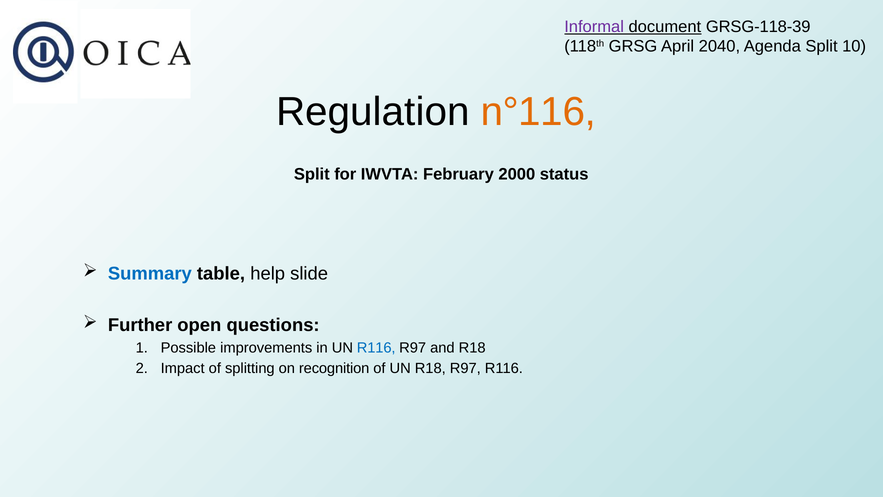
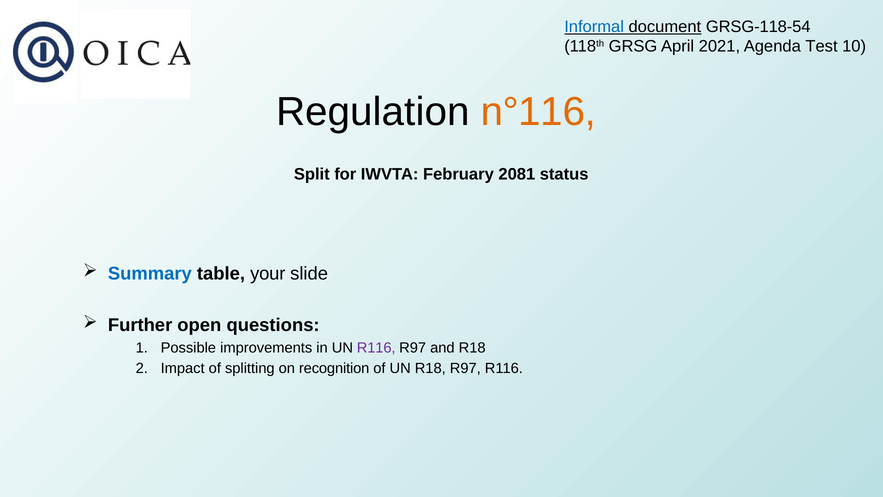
Informal colour: purple -> blue (594, 27)
GRSG-118-39: GRSG-118-39 -> GRSG-118-54 (758, 27)
2040: 2040 -> 2021 (719, 46)
Agenda Split: Split -> Test (822, 46)
2000: 2000 -> 2081 (517, 174)
help: help -> your (268, 274)
R116 colour: blue -> purple (376, 348)
